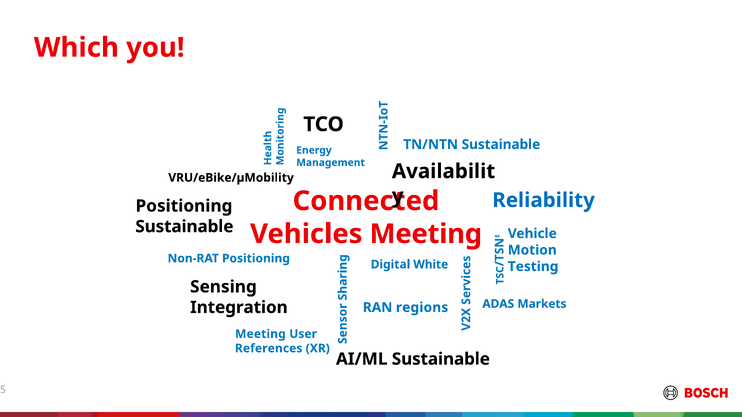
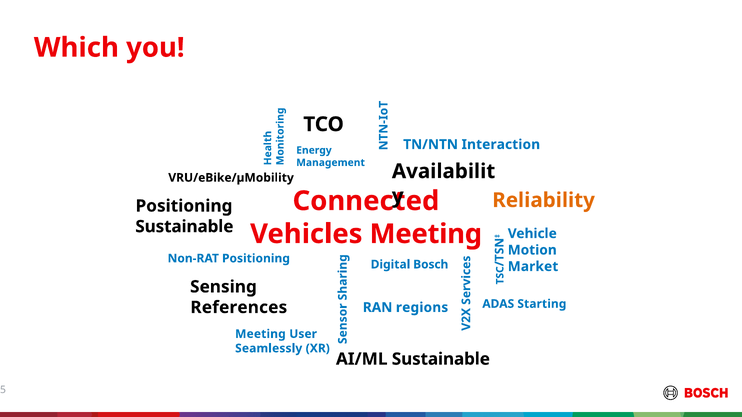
TN/NTN Sustainable: Sustainable -> Interaction (501, 145)
Reliability colour: blue -> orange (544, 200)
White: White -> Bosch (431, 265)
Testing: Testing -> Market (533, 267)
Markets: Markets -> Starting (542, 304)
Integration: Integration -> References (239, 308)
References: References -> Seamlessly (269, 349)
